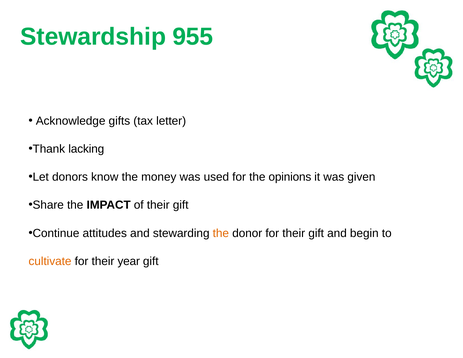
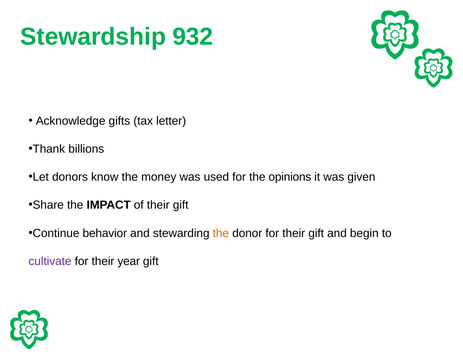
955: 955 -> 932 (193, 37)
lacking: lacking -> billions (86, 149)
attitudes: attitudes -> behavior (105, 233)
cultivate colour: orange -> purple (50, 261)
